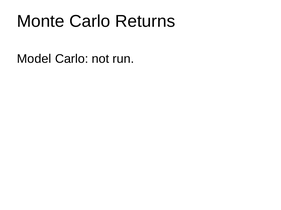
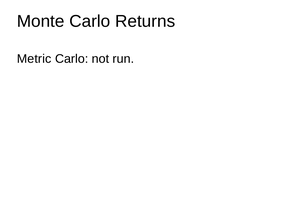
Model: Model -> Metric (34, 59)
